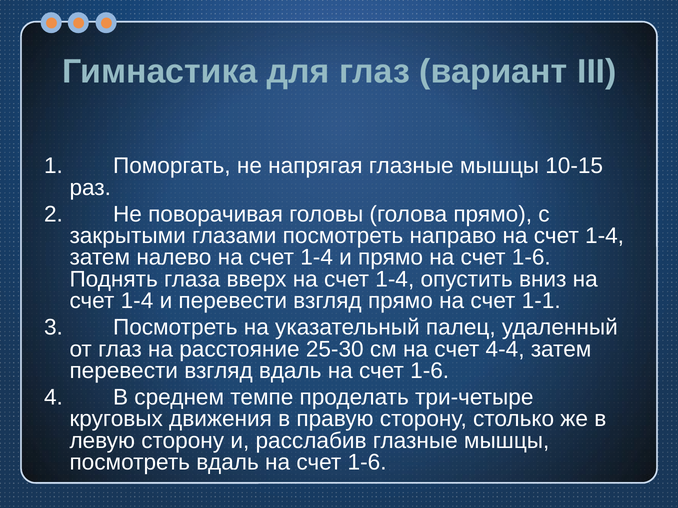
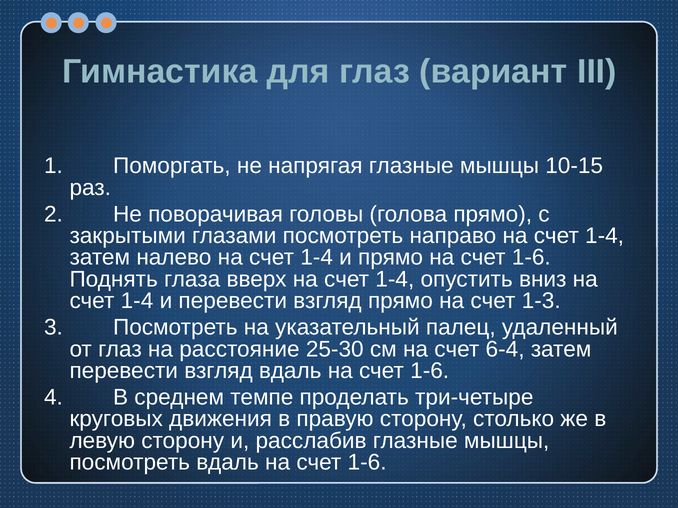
1-1: 1-1 -> 1-3 (541, 301)
4-4: 4-4 -> 6-4 (505, 349)
